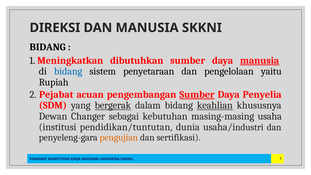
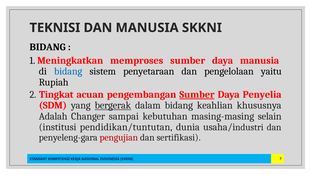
DIREKSI: DIREKSI -> TEKNISI (55, 28)
dibutuhkan: dibutuhkan -> memproses (137, 61)
manusia underline: present -> none (260, 61)
Pejabat: Pejabat -> Tingkat (56, 95)
keahlian underline: present -> none (215, 105)
Dewan: Dewan -> Adalah (53, 116)
sebagai: sebagai -> sampai (124, 116)
usaha: usaha -> selain (270, 116)
pengujian colour: orange -> red (119, 138)
